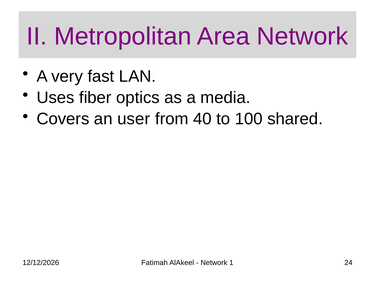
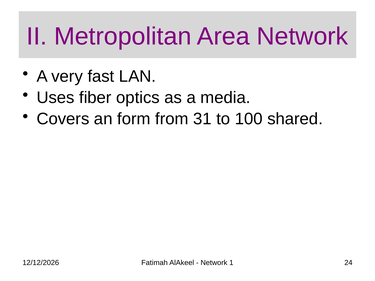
user: user -> form (134, 119)
40: 40 -> 31 (202, 119)
